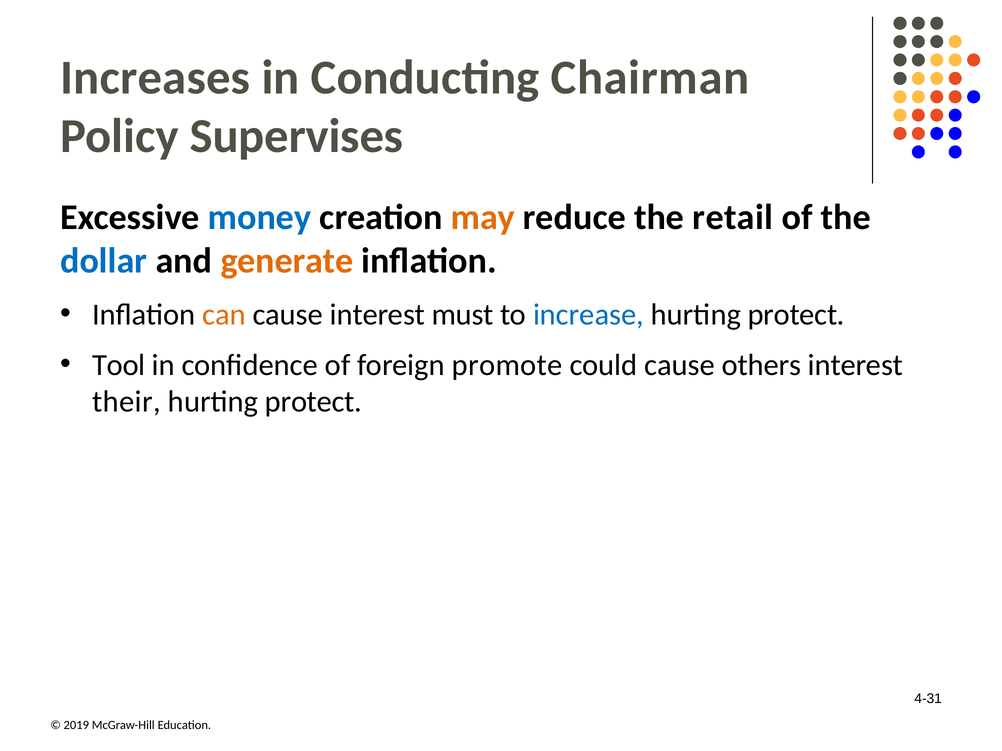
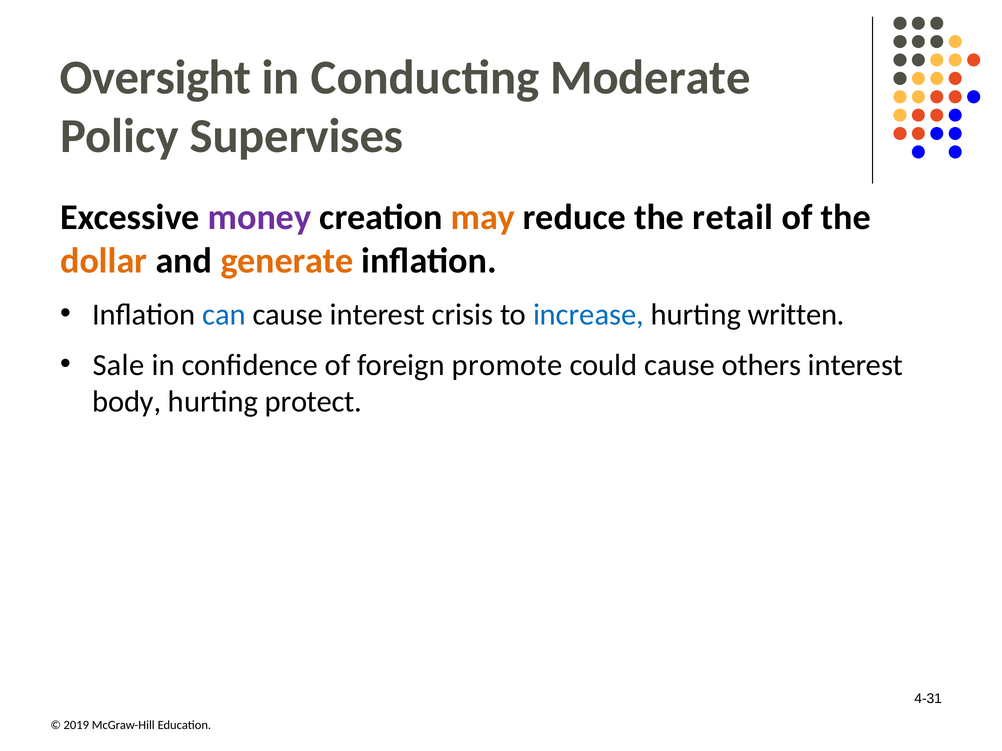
Increases: Increases -> Oversight (156, 78)
Chairman: Chairman -> Moderate (650, 78)
money colour: blue -> purple (260, 218)
dollar colour: blue -> orange (104, 261)
can colour: orange -> blue (224, 315)
must: must -> crisis (463, 315)
protect: protect -> written (796, 315)
Tool: Tool -> Sale (118, 365)
their: their -> body (127, 402)
